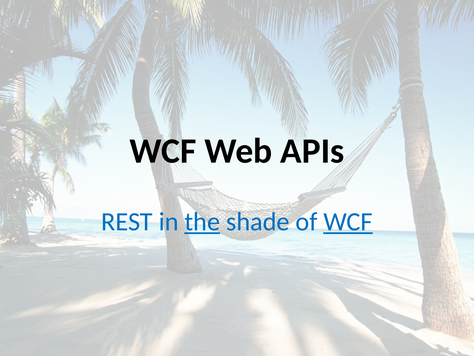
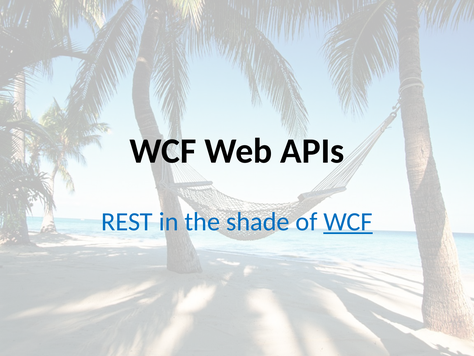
the underline: present -> none (202, 221)
